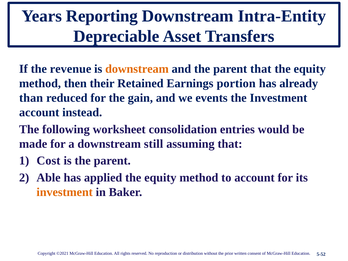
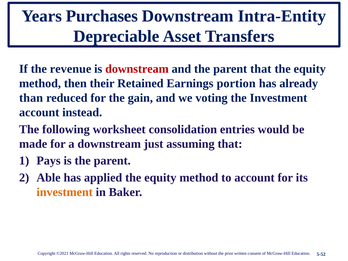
Reporting: Reporting -> Purchases (102, 16)
downstream colour: orange -> red (137, 69)
events: events -> voting (212, 98)
still: still -> just (154, 144)
Cost: Cost -> Pays (49, 161)
